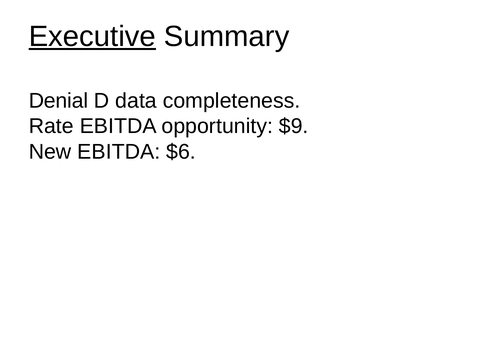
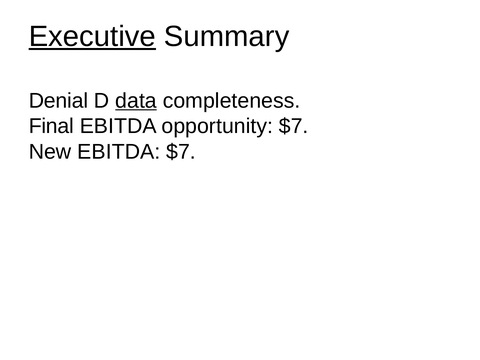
data underline: none -> present (136, 101)
Rate: Rate -> Final (51, 126)
opportunity $9: $9 -> $7 (294, 126)
EBITDA $6: $6 -> $7 (181, 152)
